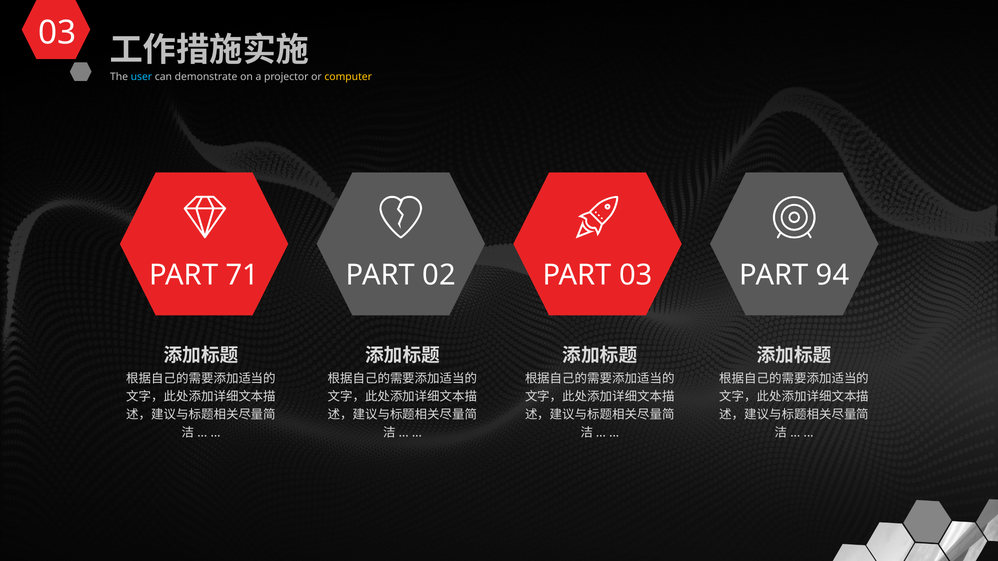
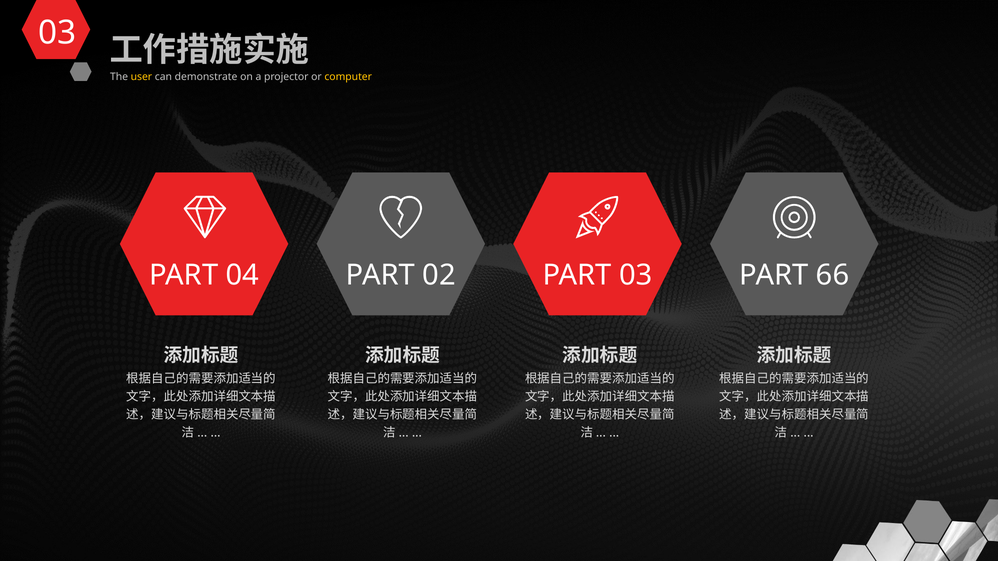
user colour: light blue -> yellow (141, 77)
71: 71 -> 04 (242, 275)
94: 94 -> 66 (833, 275)
